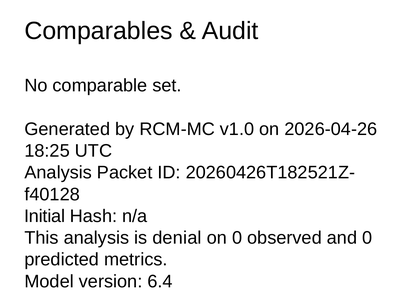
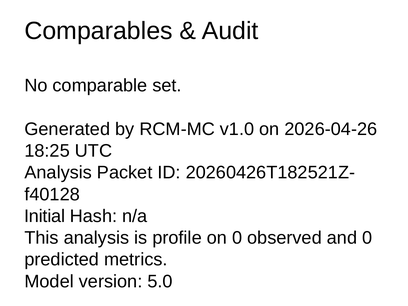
denial: denial -> profile (177, 238)
6.4: 6.4 -> 5.0 (160, 281)
